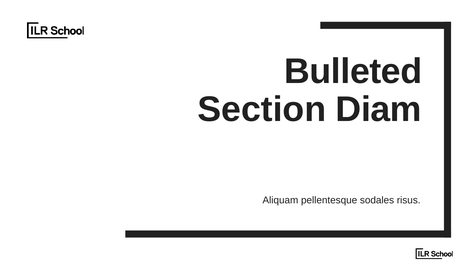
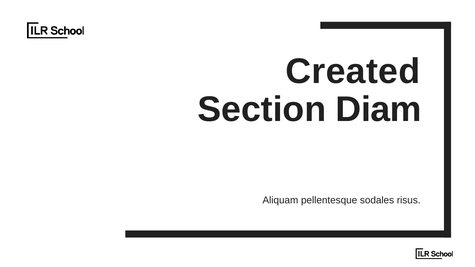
Bulleted: Bulleted -> Created (353, 71)
